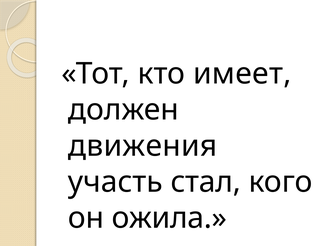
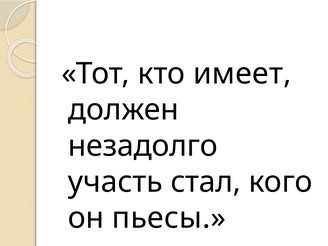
движения: движения -> незадолго (143, 146)
ожила: ожила -> пьесы (169, 218)
